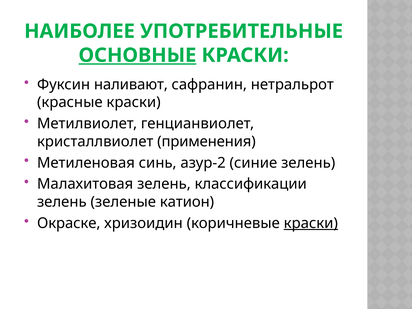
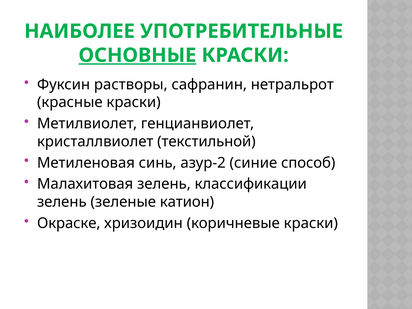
наливают: наливают -> растворы (131, 85)
применения: применения -> текстильной (206, 141)
синие зелень: зелень -> способ (308, 163)
краски underline: present -> none (311, 223)
